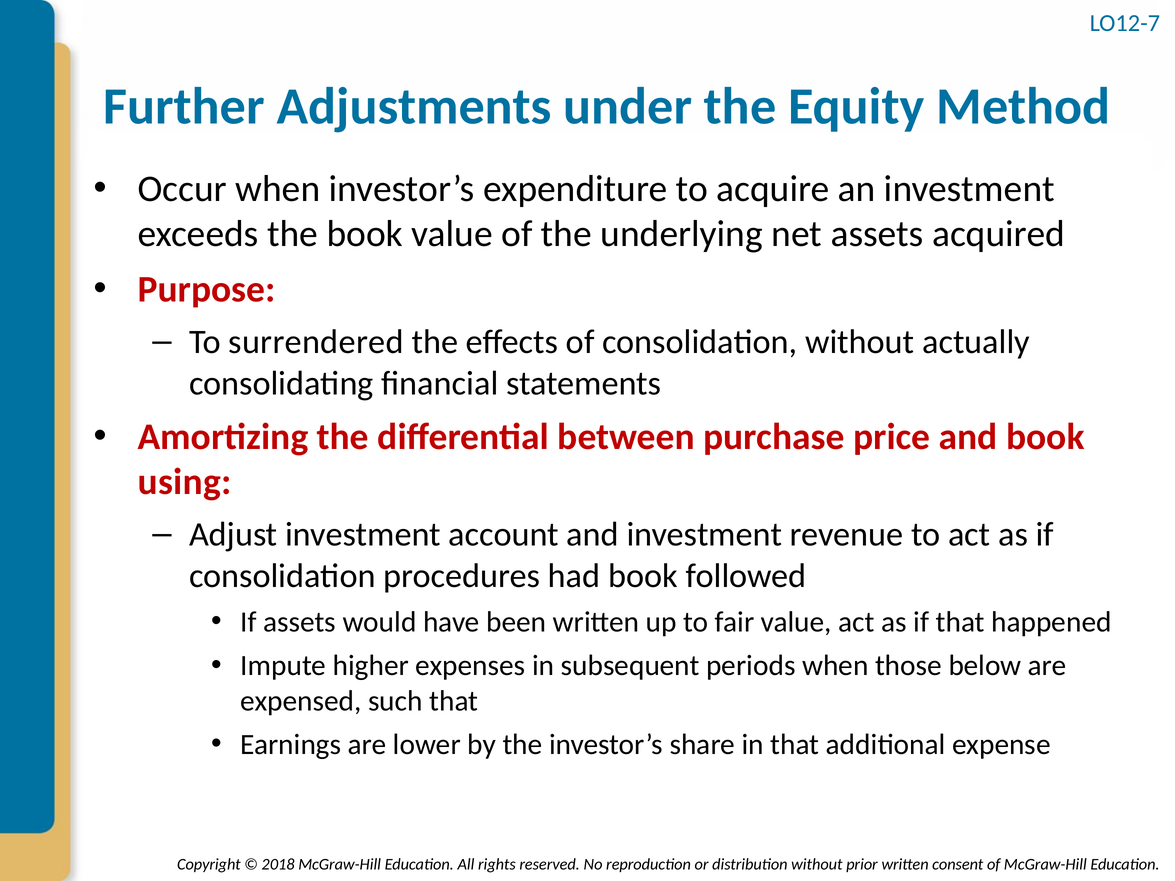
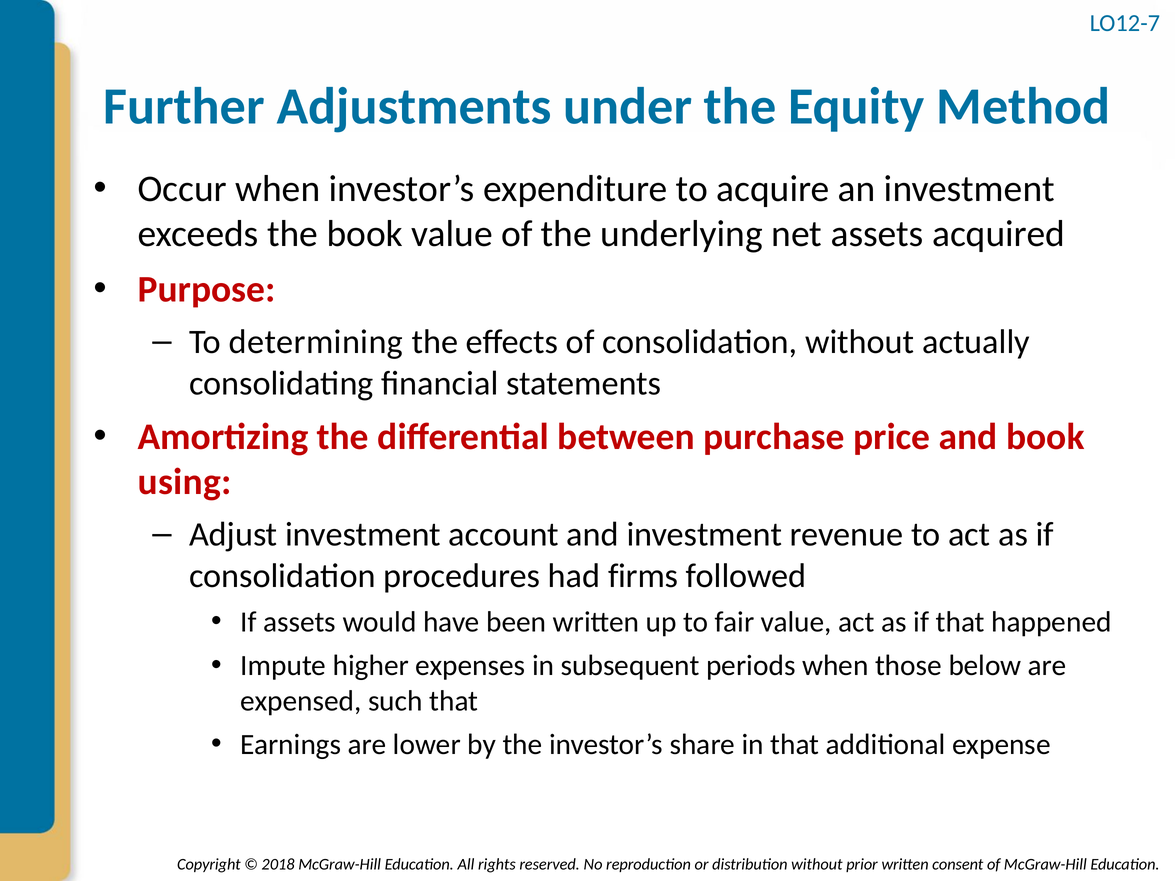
surrendered: surrendered -> determining (316, 342)
had book: book -> firms (643, 576)
